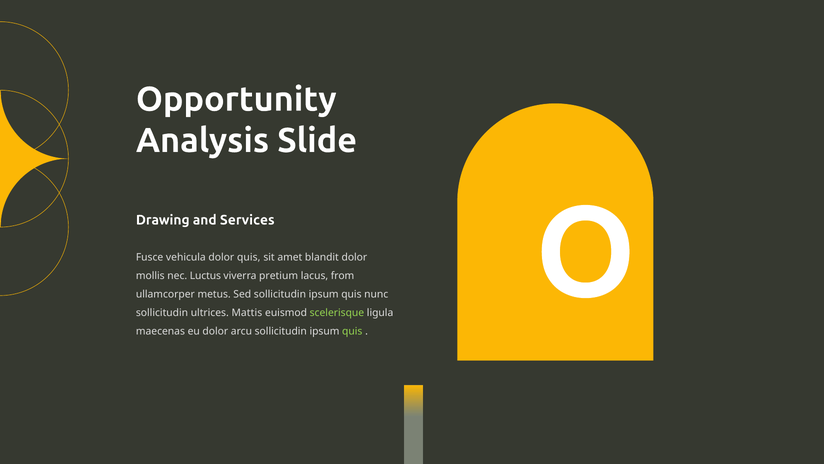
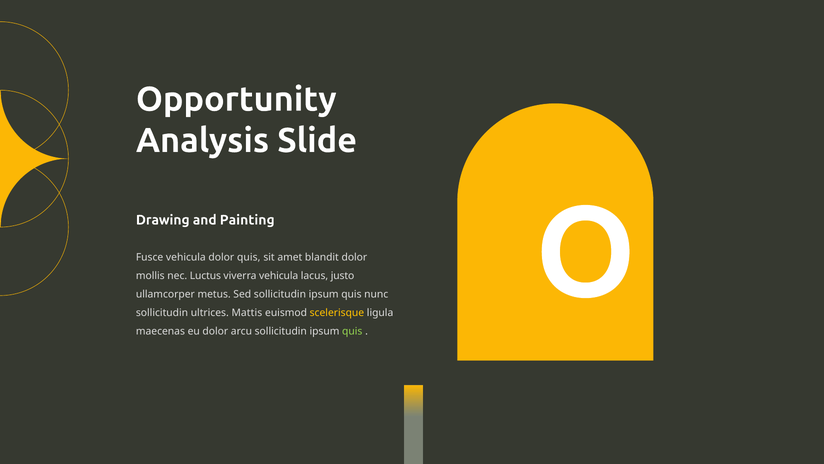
Services: Services -> Painting (247, 220)
viverra pretium: pretium -> vehicula (279, 276)
from: from -> justo (343, 276)
scelerisque colour: light green -> yellow (337, 313)
